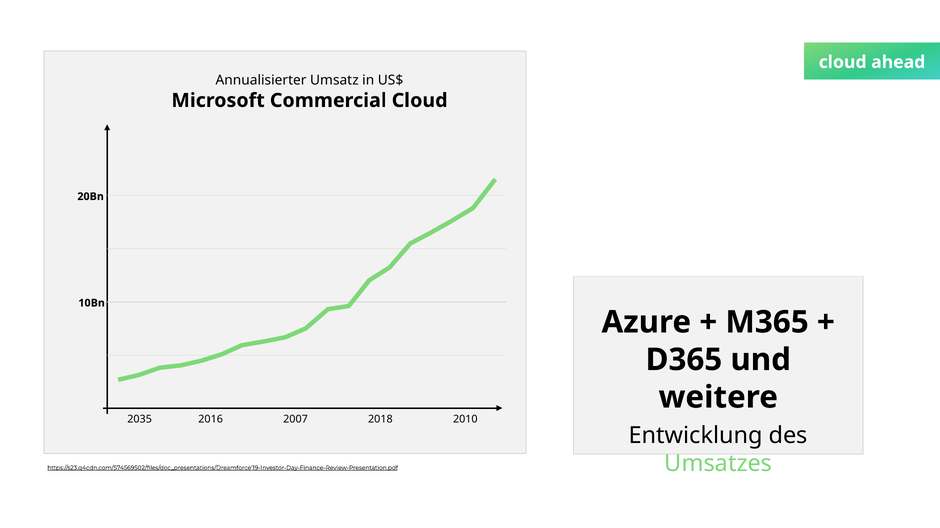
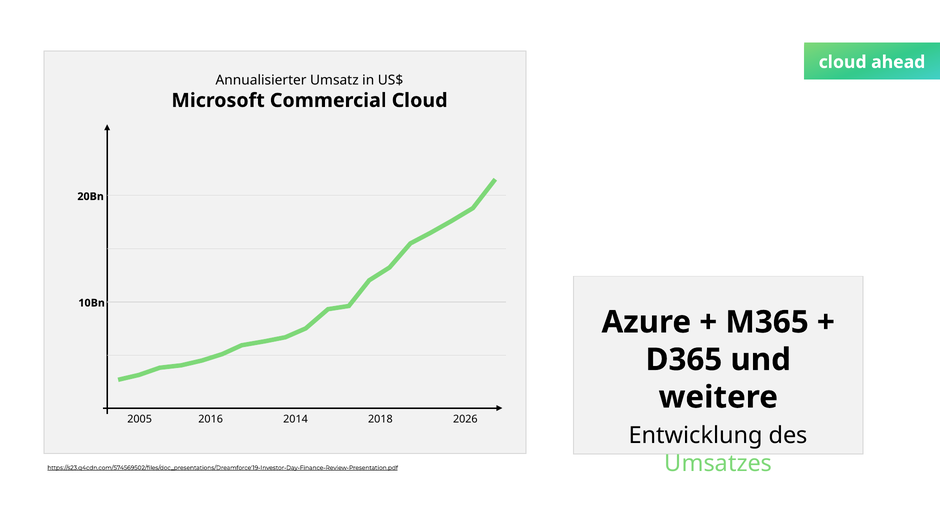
2035: 2035 -> 2005 (140, 420)
2007: 2007 -> 2014 (296, 420)
2010: 2010 -> 2026 (465, 420)
